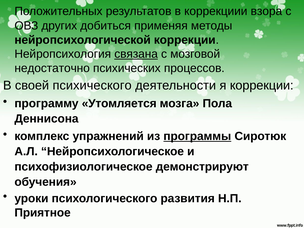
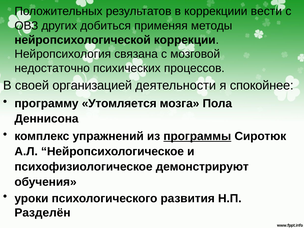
взора: взора -> вести (266, 11)
связана underline: present -> none (136, 54)
психического: психического -> организацией (92, 86)
я коррекции: коррекции -> спокойнее (262, 86)
Приятное: Приятное -> Разделён (42, 213)
